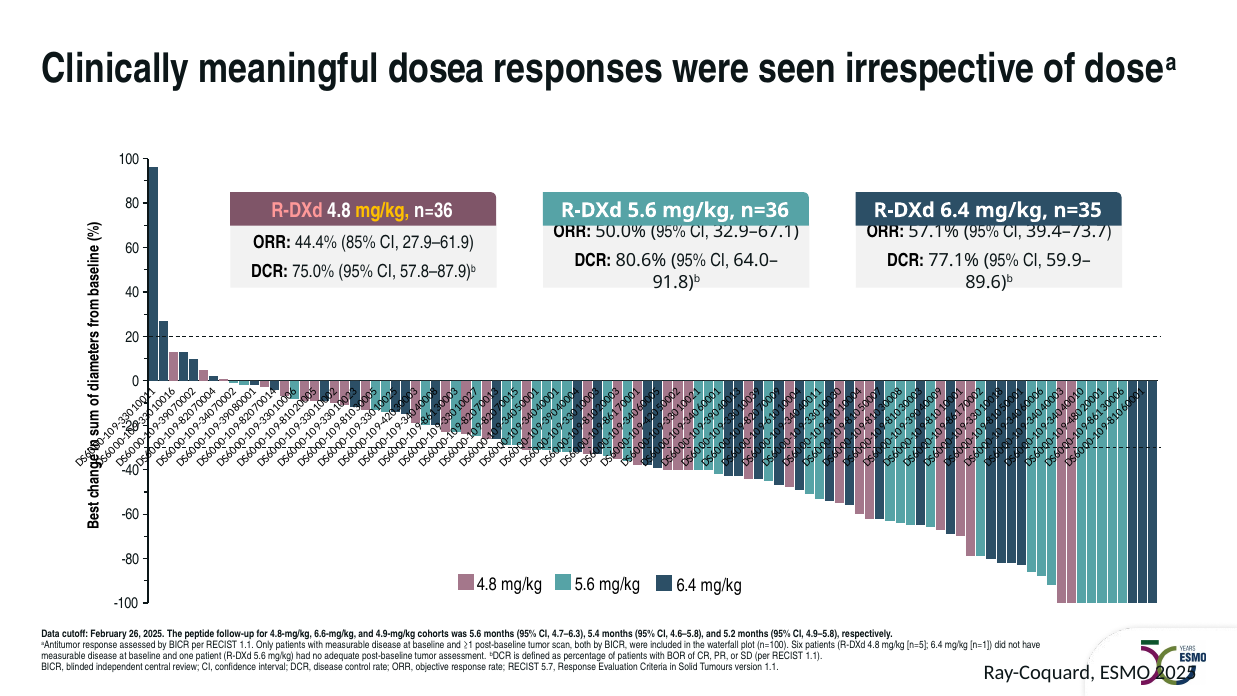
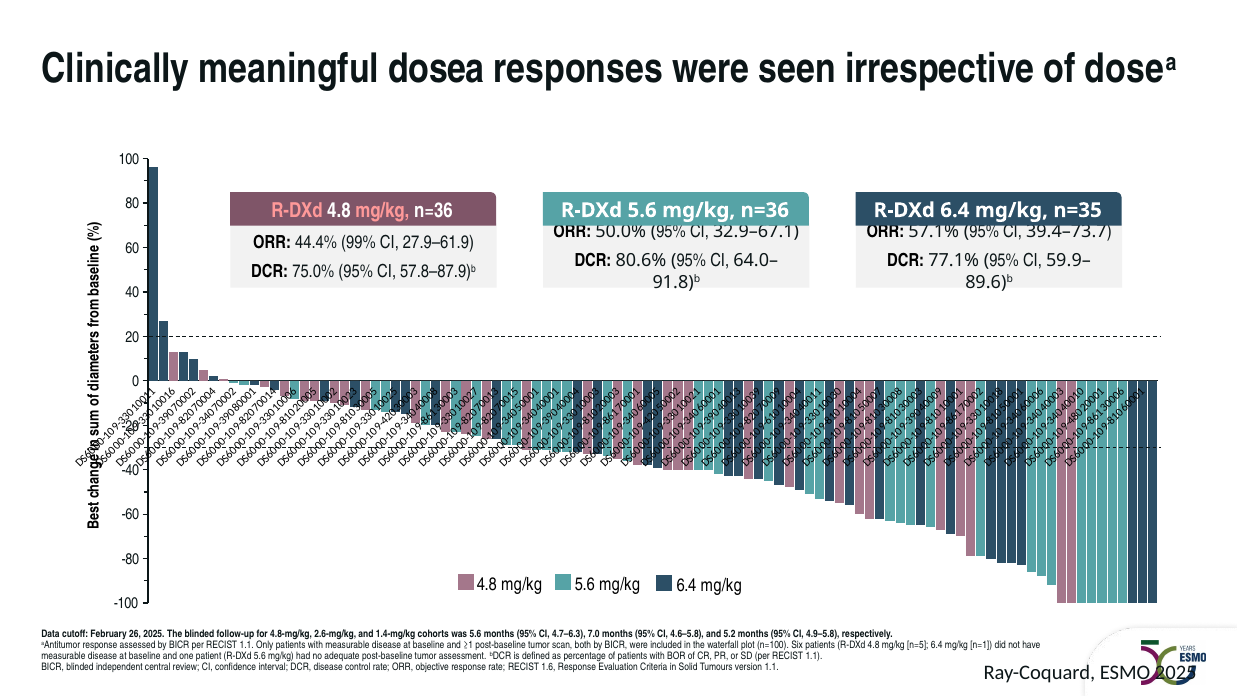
mg/kg colour: yellow -> pink (382, 210)
85%: 85% -> 99% (358, 242)
The peptide: peptide -> blinded (199, 634)
6.6-mg/kg: 6.6-mg/kg -> 2.6-mg/kg (335, 634)
4.9-mg/kg: 4.9-mg/kg -> 1.4-mg/kg (396, 634)
5.4: 5.4 -> 7.0 (594, 634)
5.7: 5.7 -> 1.6 (548, 667)
